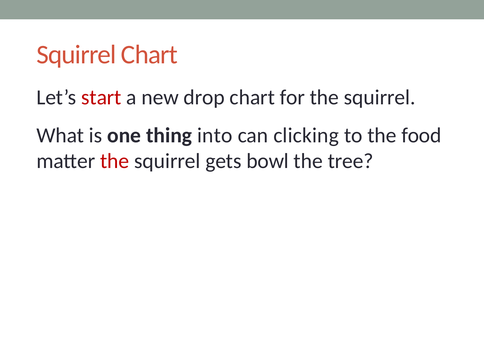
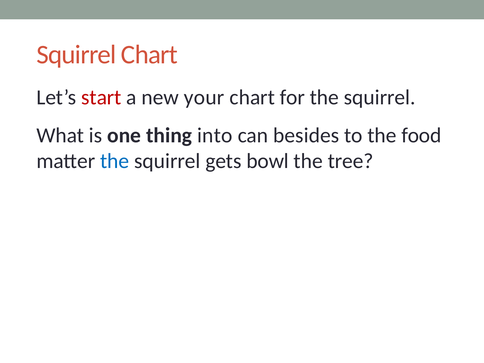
drop: drop -> your (204, 97)
clicking: clicking -> besides (306, 135)
the colour: red -> blue (115, 161)
